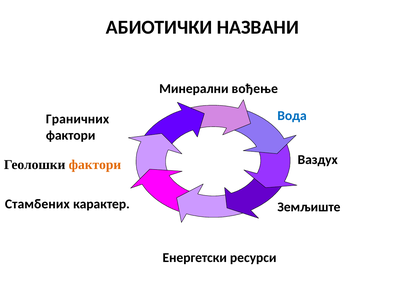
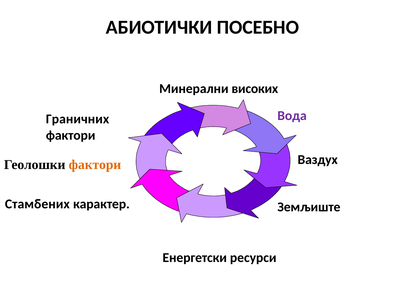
НАЗВАНИ: НАЗВАНИ -> ПОСЕБНО (258, 27)
вођење: вођење -> високих (255, 89)
Вода colour: blue -> purple (292, 116)
